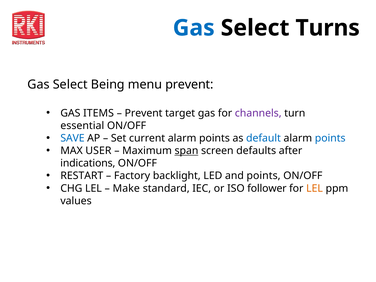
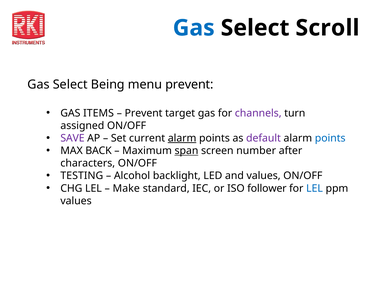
Turns: Turns -> Scroll (327, 28)
essential: essential -> assigned (82, 126)
SAVE colour: blue -> purple (72, 138)
alarm underline: none -> present (182, 138)
default colour: blue -> purple (263, 138)
USER: USER -> BACK (99, 151)
defaults: defaults -> number (256, 151)
indications: indications -> characters (88, 163)
RESTART: RESTART -> TESTING (82, 176)
Factory: Factory -> Alcohol (132, 176)
and points: points -> values (264, 176)
LEL colour: orange -> blue (315, 188)
